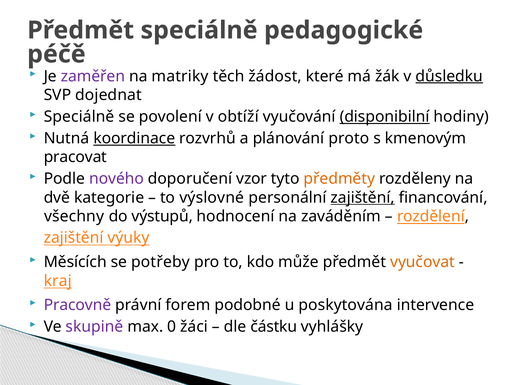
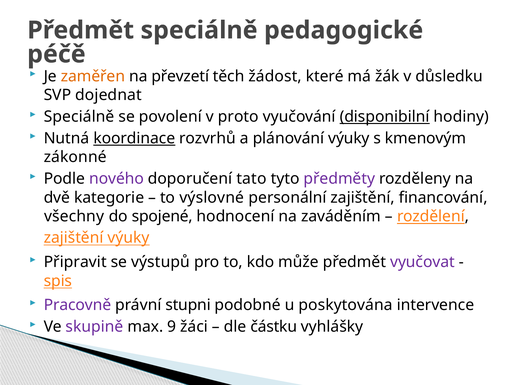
zaměřen colour: purple -> orange (93, 76)
matriky: matriky -> převzetí (180, 76)
důsledku underline: present -> none (449, 76)
obtíží: obtíží -> proto (238, 117)
plánování proto: proto -> výuky (349, 138)
pracovat: pracovat -> zákonné (75, 157)
vzor: vzor -> tato (251, 179)
předměty colour: orange -> purple (339, 179)
zajištění underline: present -> none (363, 197)
výstupů: výstupů -> spojené (162, 216)
Měsících: Měsících -> Připravit (75, 262)
potřeby: potřeby -> výstupů (161, 262)
vyučovat colour: orange -> purple (422, 262)
kraj: kraj -> spis (58, 281)
forem: forem -> stupni (188, 305)
0: 0 -> 9 (172, 327)
